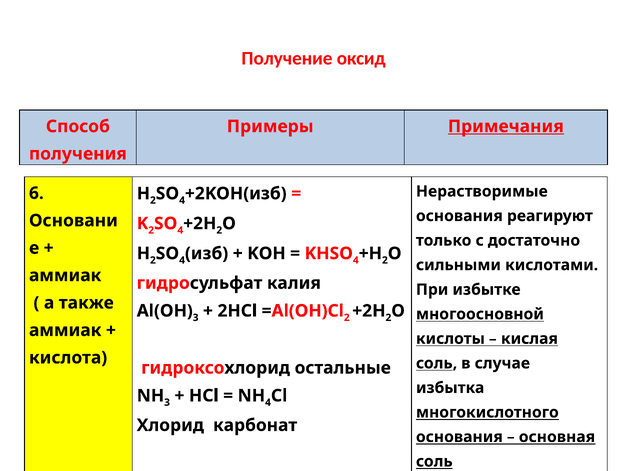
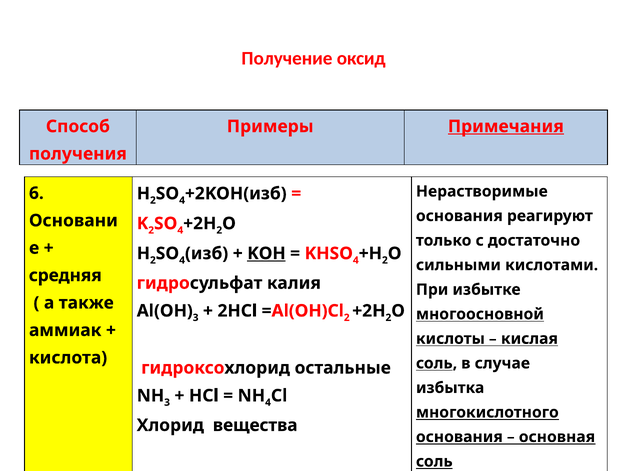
KOH underline: none -> present (266, 253)
аммиак: аммиак -> средняя (65, 275)
карбонат: карбонат -> вещества (255, 425)
